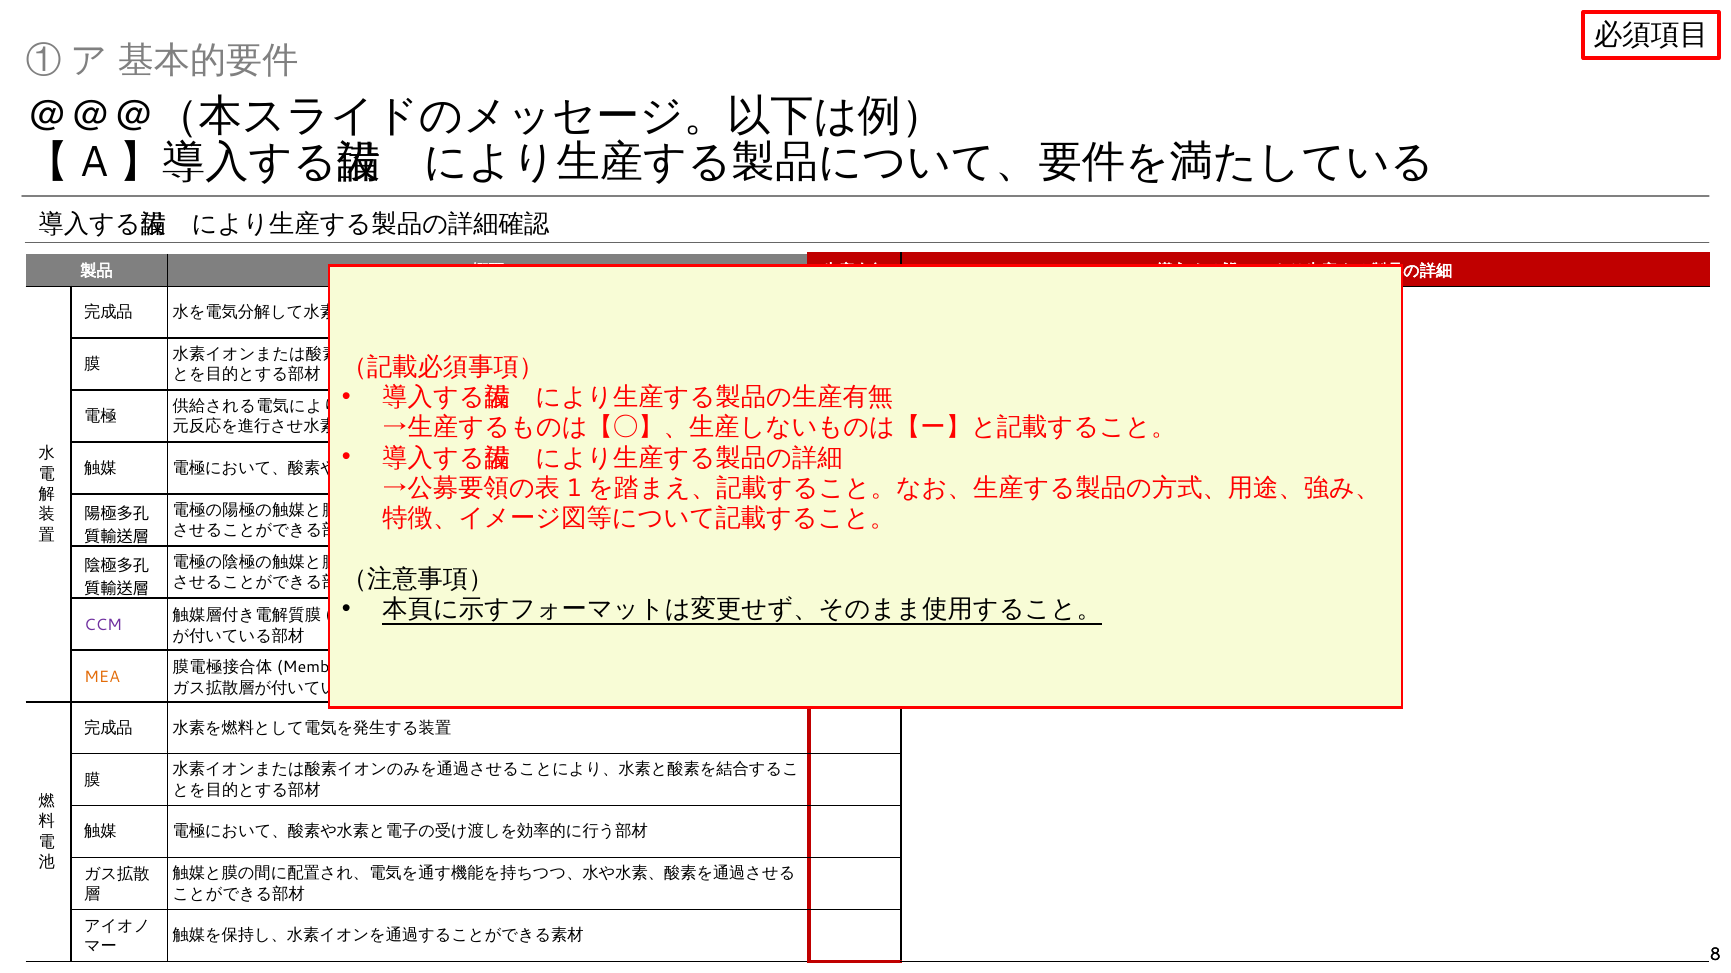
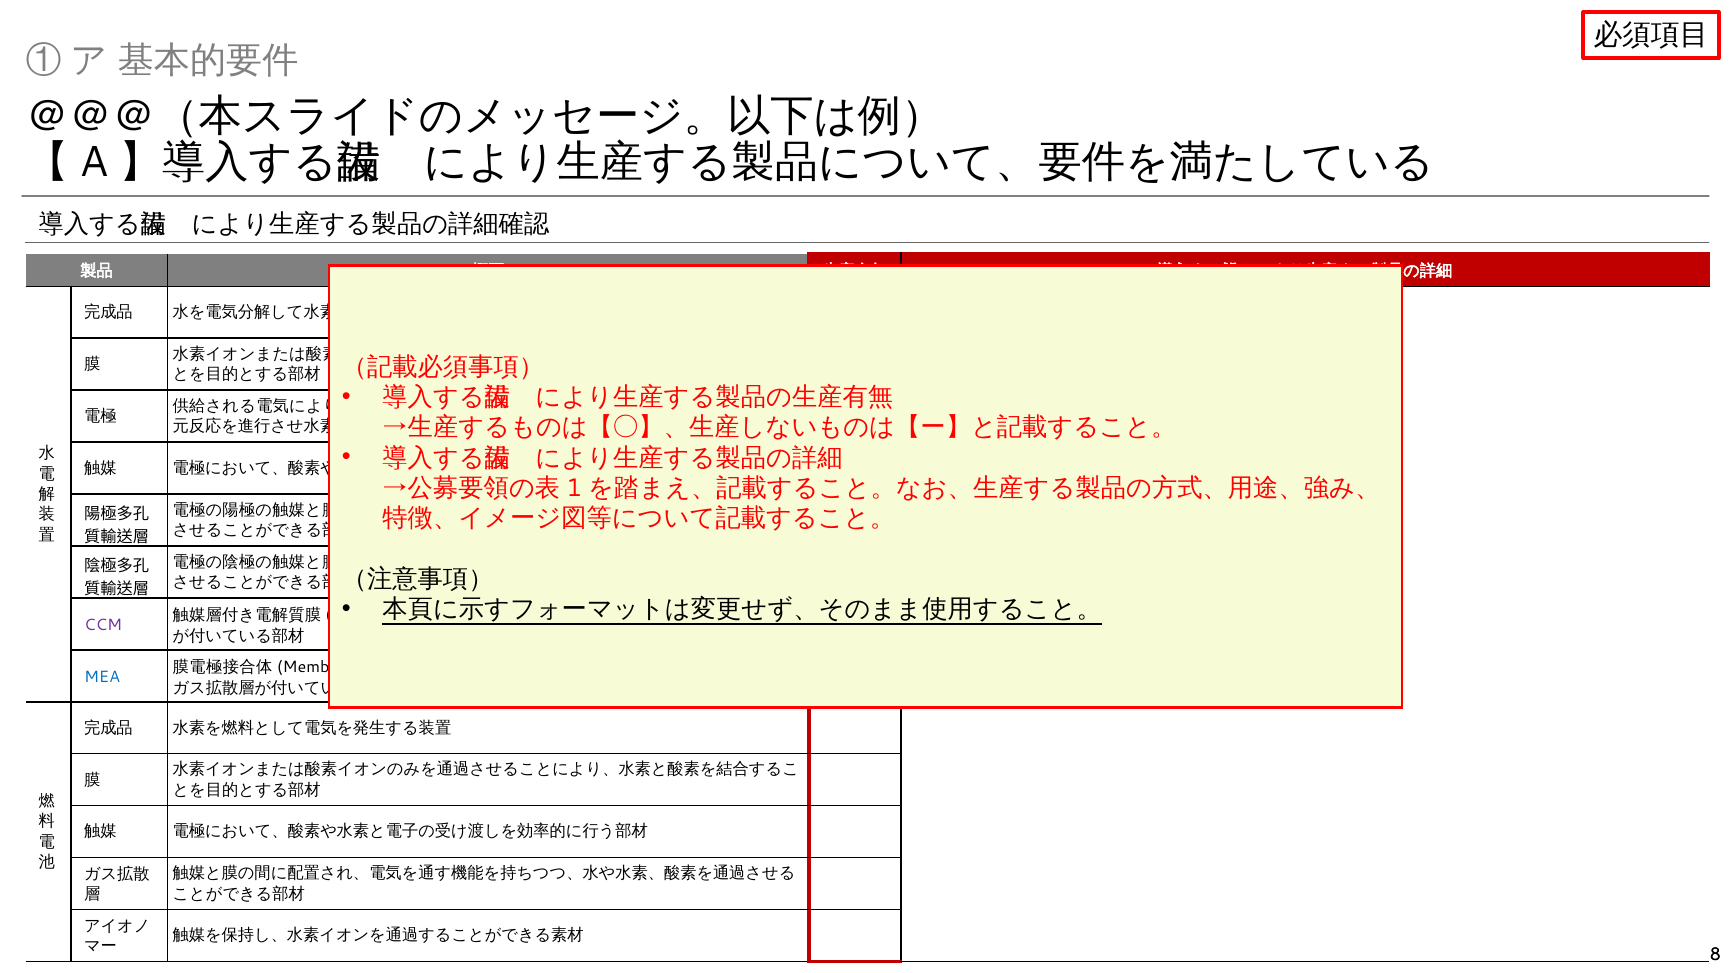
MEA colour: orange -> blue (102, 677)
